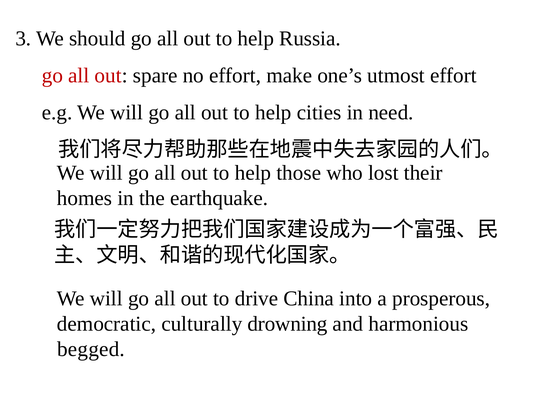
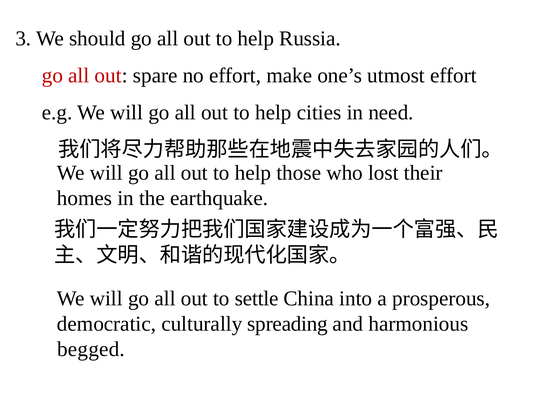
drive: drive -> settle (257, 299)
drowning: drowning -> spreading (288, 324)
